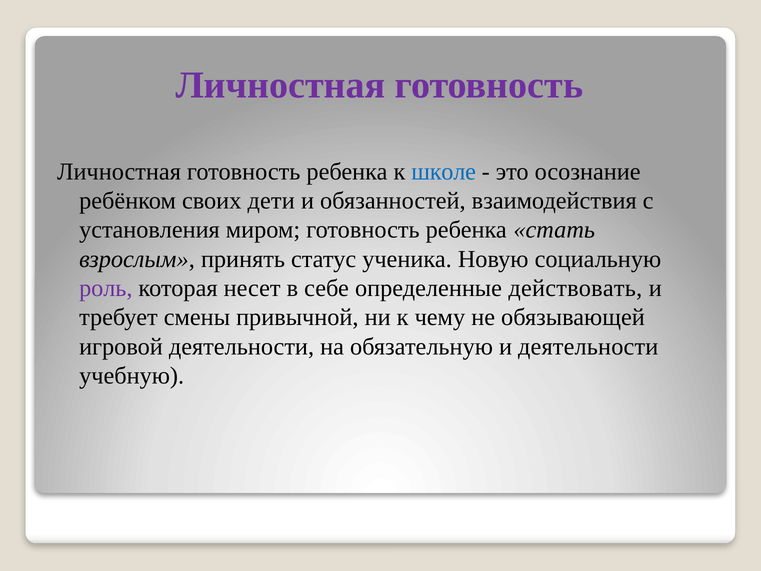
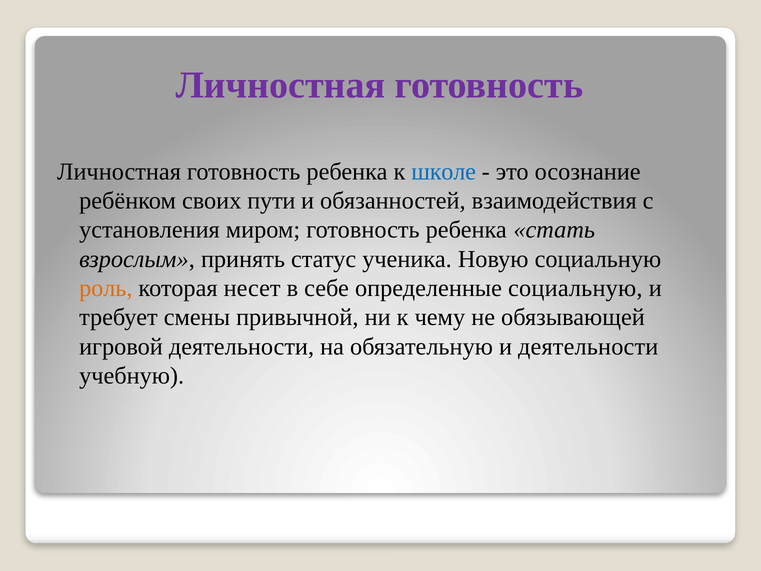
дети: дети -> пути (271, 201)
роль colour: purple -> orange (106, 288)
определенные действовать: действовать -> социальную (575, 288)
